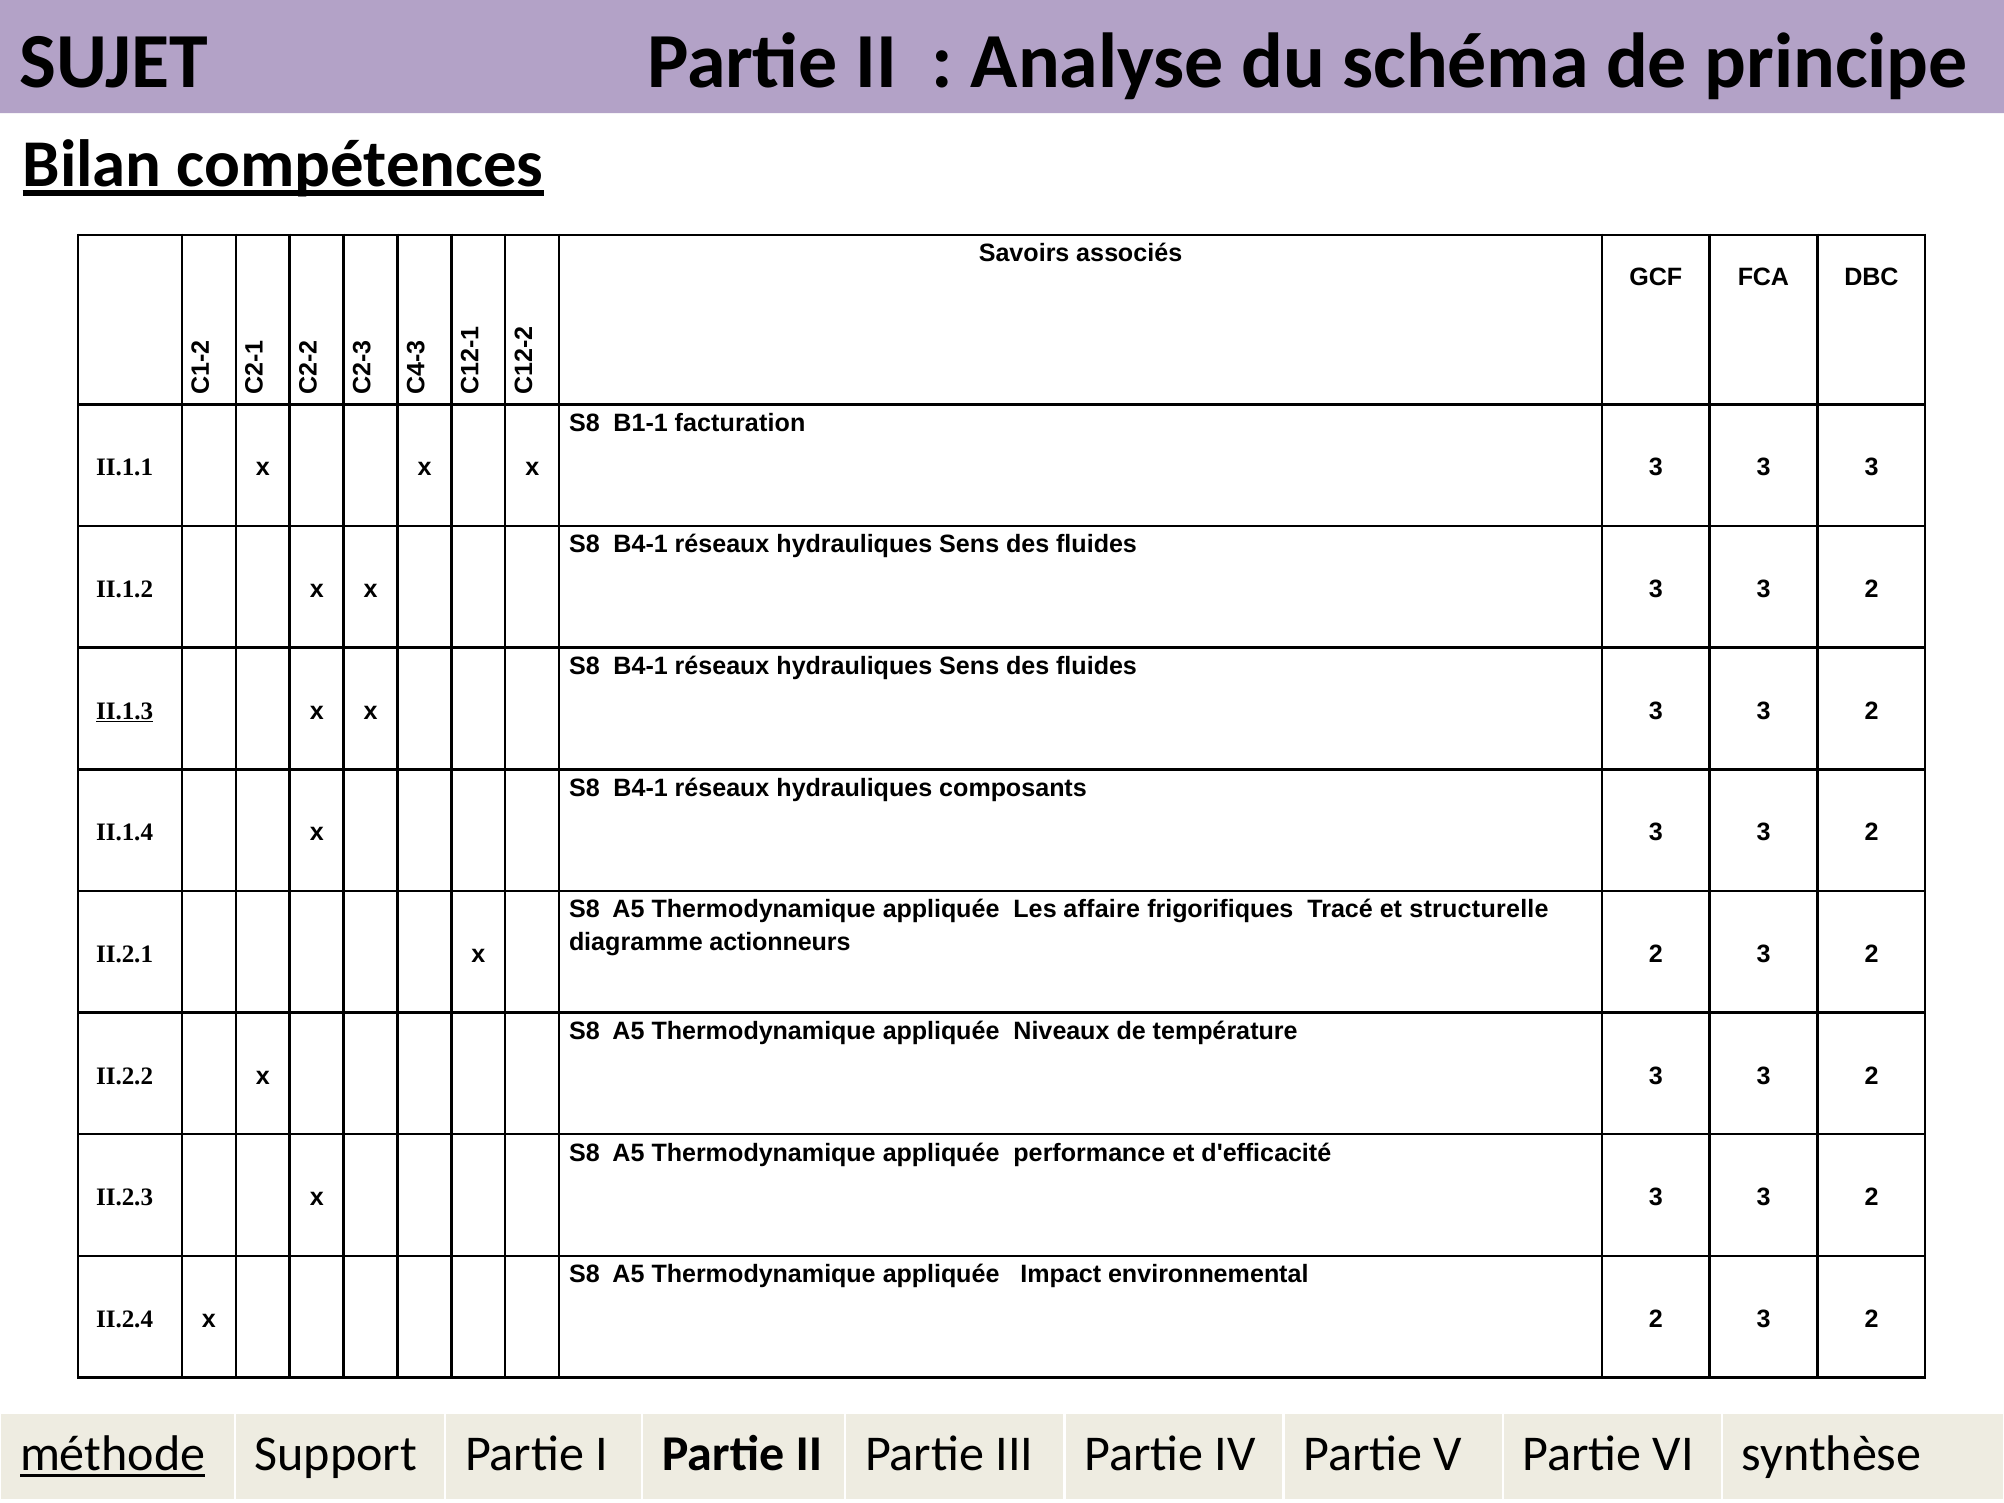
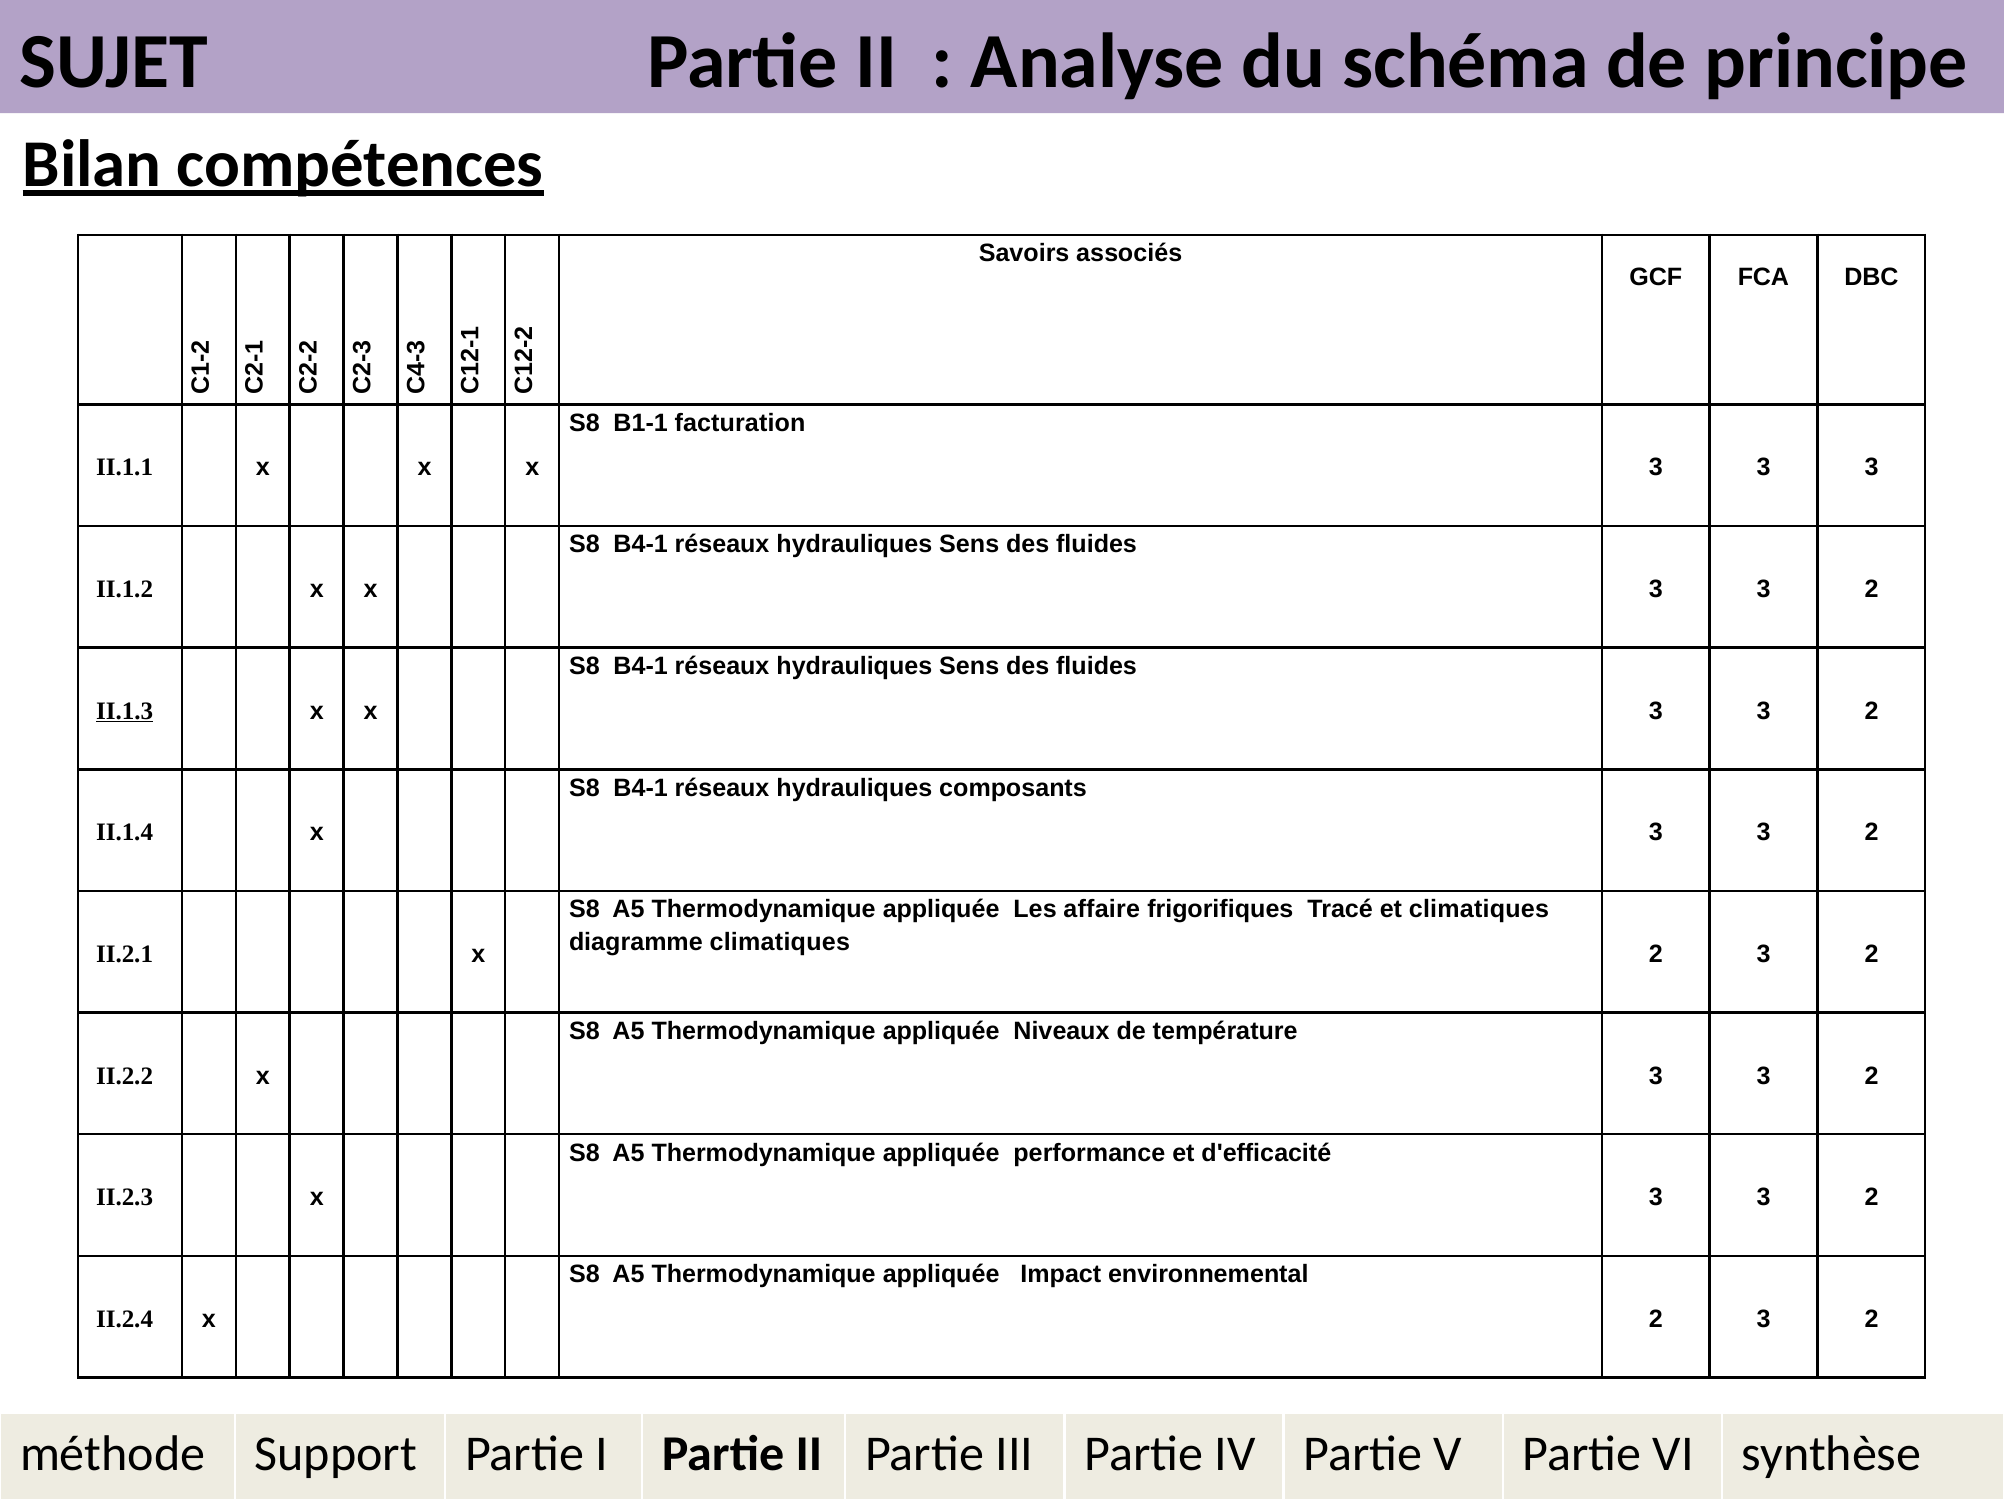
et structurelle: structurelle -> climatiques (1479, 910)
diagramme actionneurs: actionneurs -> climatiques (780, 942)
méthode underline: present -> none (113, 1454)
